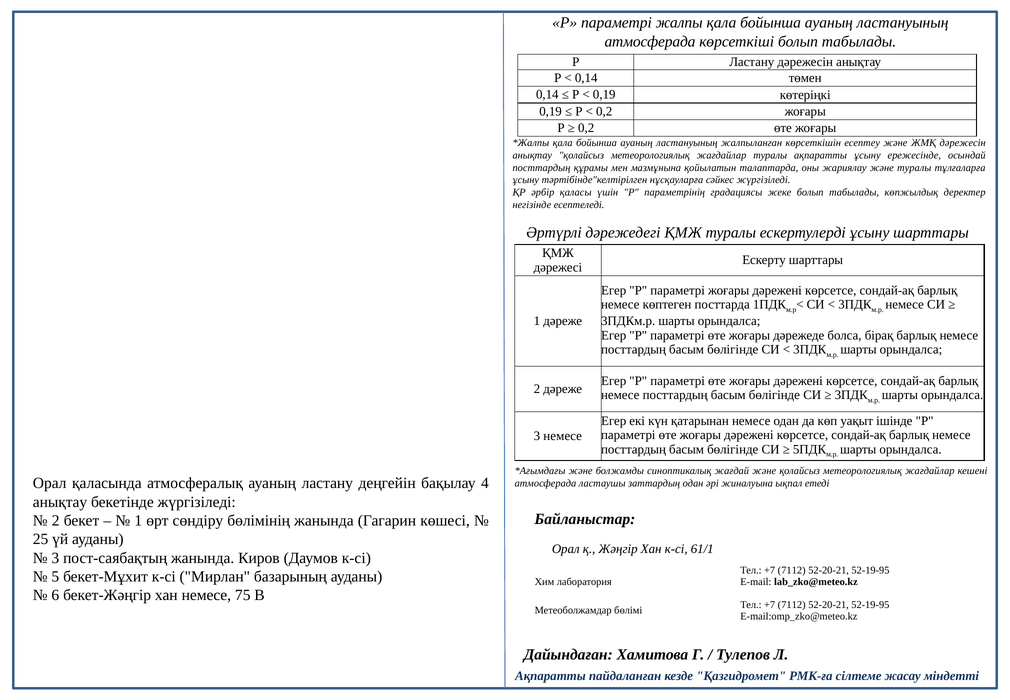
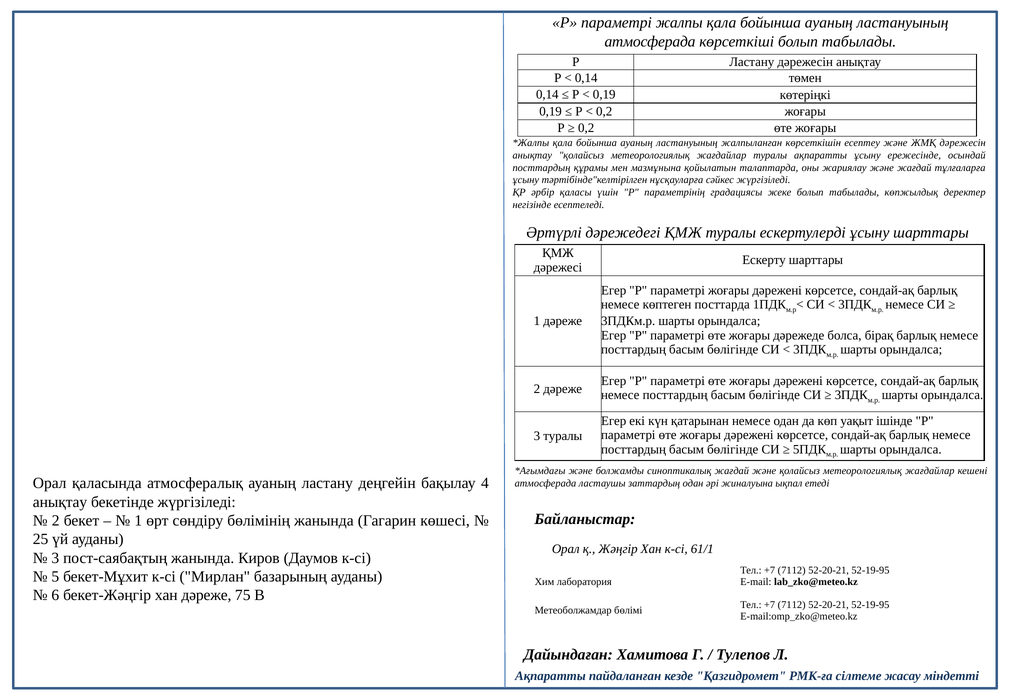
және туралы: туралы -> жағдай (914, 167)
3 немесе: немесе -> туралы (563, 436)
хан немесе: немесе -> дәреже (206, 595)
